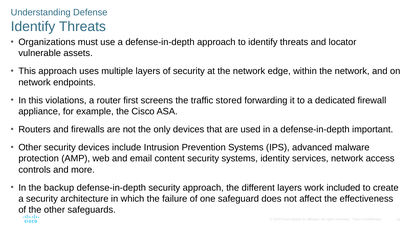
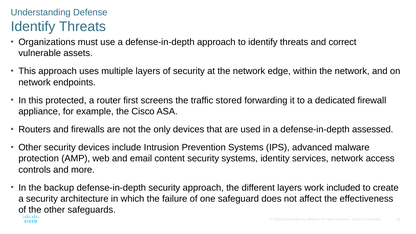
locator: locator -> correct (343, 42)
violations: violations -> protected (66, 100)
important: important -> assessed (373, 129)
